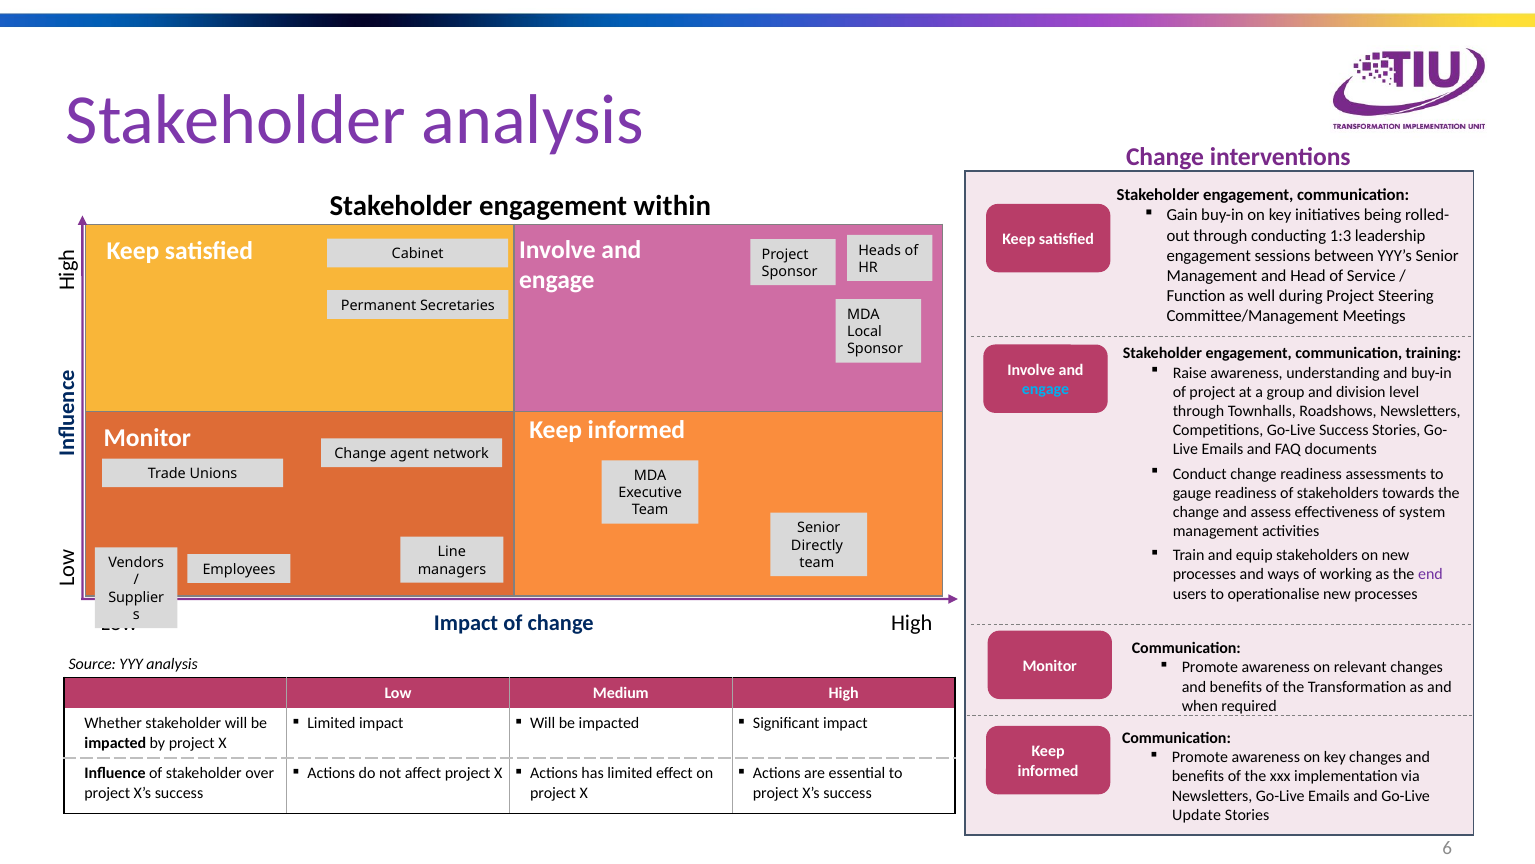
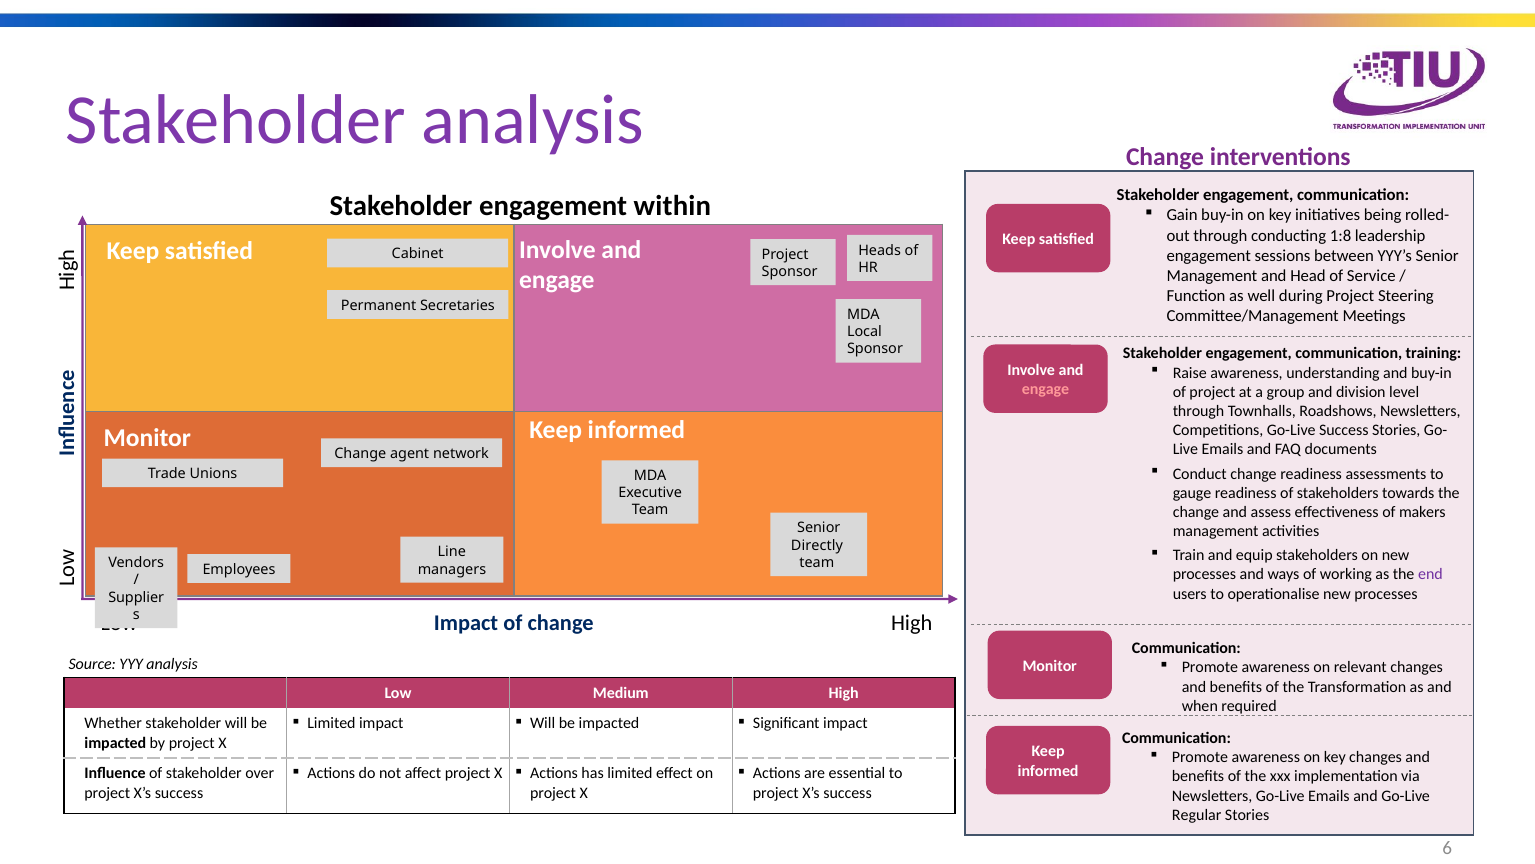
1:3: 1:3 -> 1:8 (1341, 235)
engage colour: light blue -> pink (1046, 389)
system: system -> makers (1422, 512)
Update: Update -> Regular (1197, 815)
